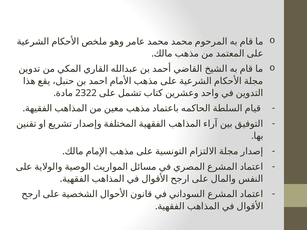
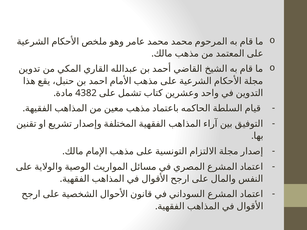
2322: 2322 -> 4382 (86, 93)
